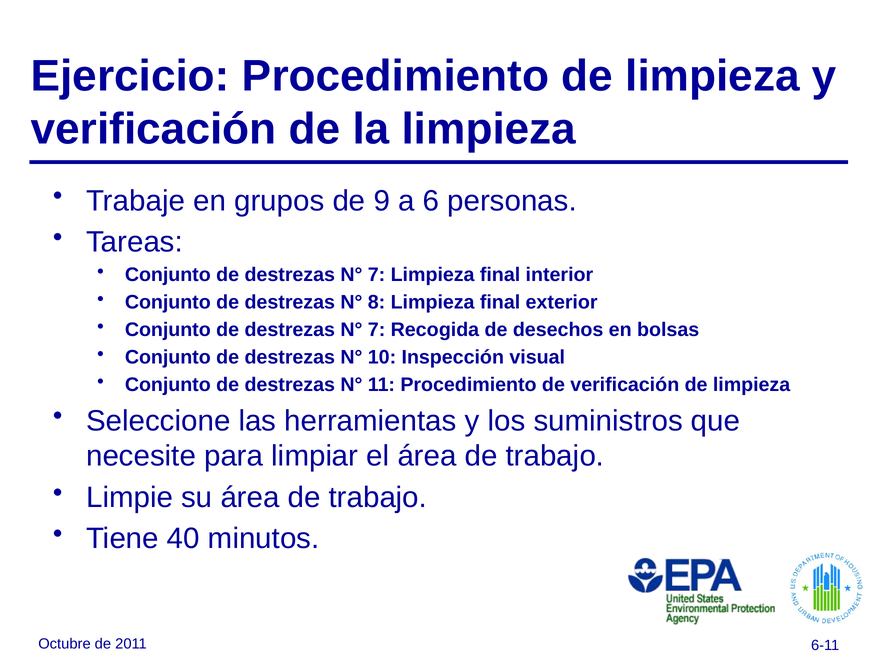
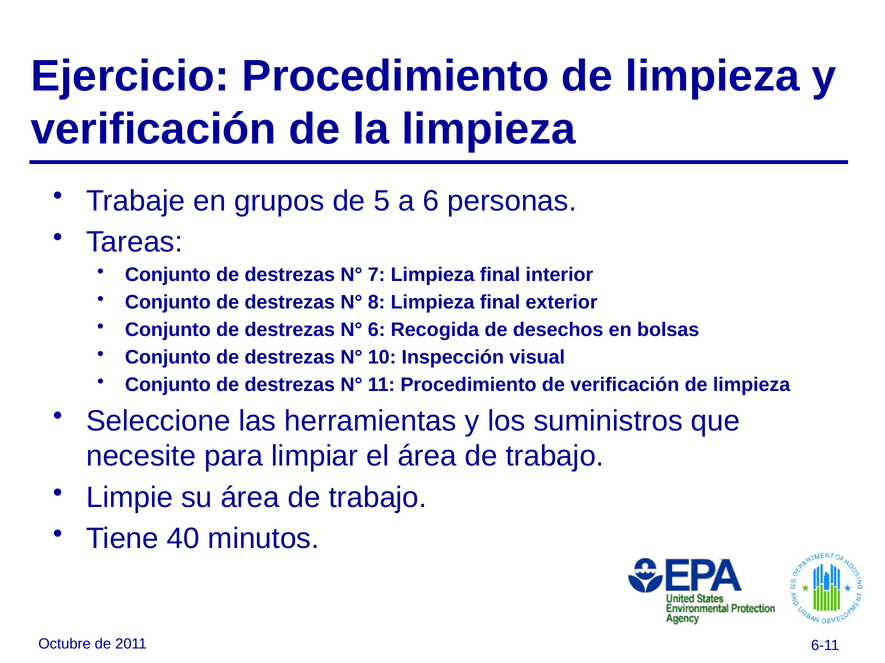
9: 9 -> 5 (382, 201)
7: 7 -> 6 (377, 330)
